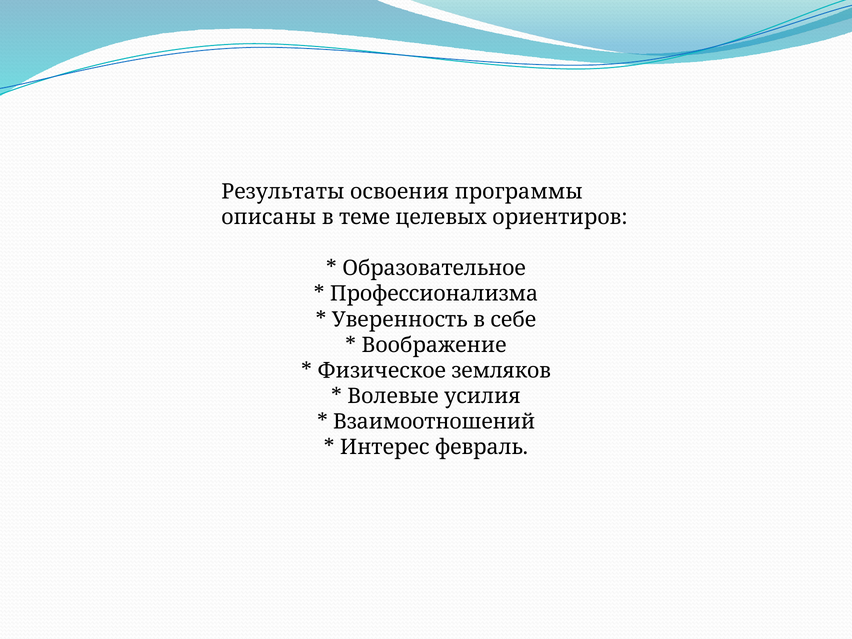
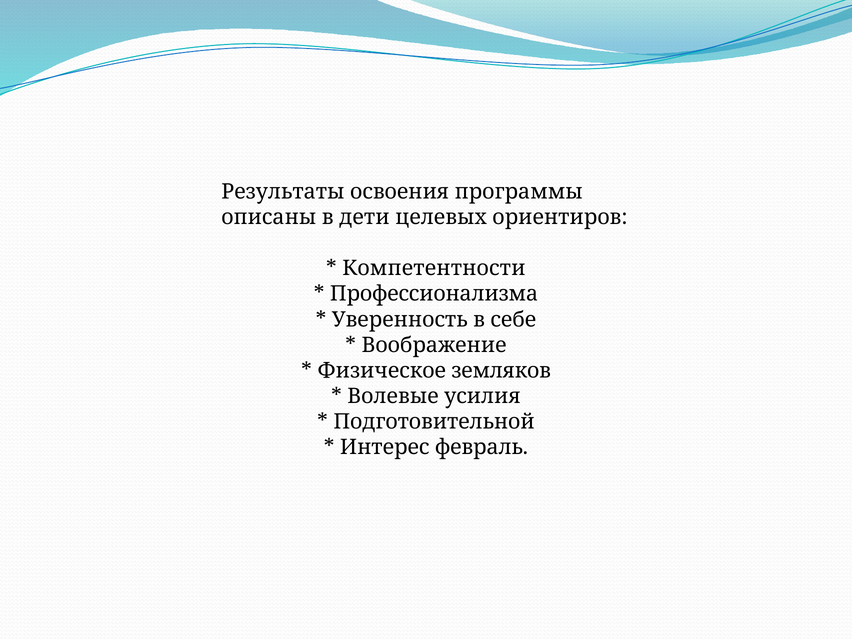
теме: теме -> дети (364, 217)
Образовательное: Образовательное -> Компетентности (434, 268)
Взаимоотношений: Взаимоотношений -> Подготовительной (434, 422)
